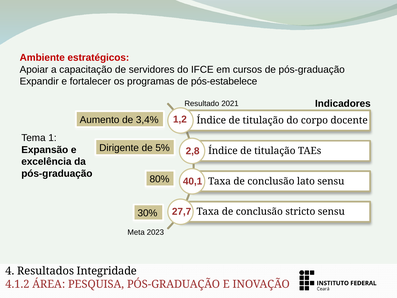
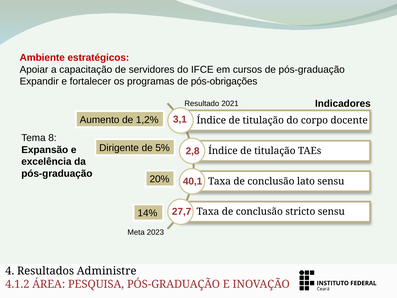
pós-estabelece: pós-estabelece -> pós-obrigações (224, 81)
1,2: 1,2 -> 3,1 (180, 119)
3,4%: 3,4% -> 1,2% (147, 120)
1: 1 -> 8 (52, 138)
80%: 80% -> 20% (159, 179)
30%: 30% -> 14% (147, 213)
Integridade: Integridade -> Administre (107, 271)
